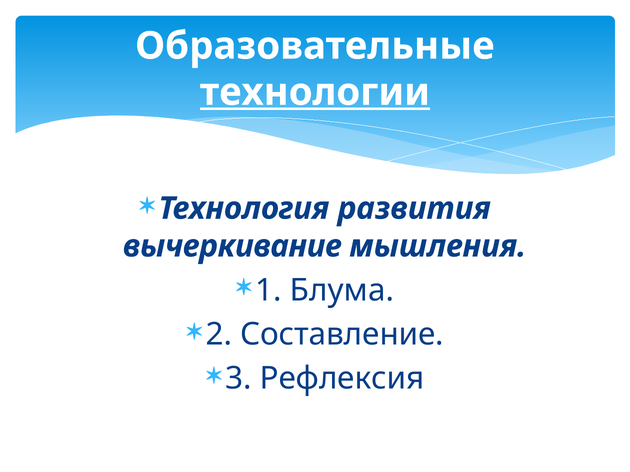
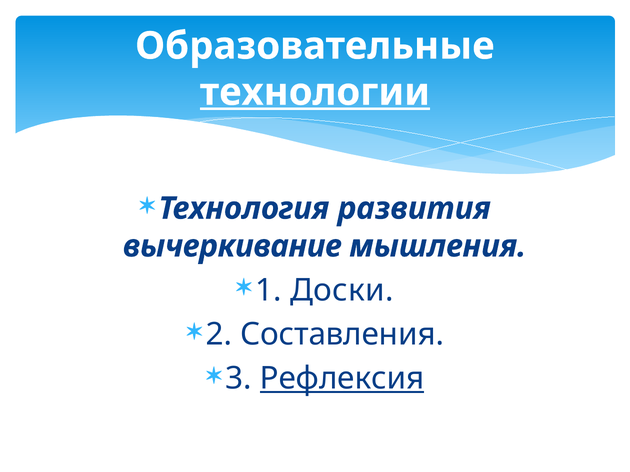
Блума: Блума -> Доски (342, 290)
Составление: Составление -> Составления (342, 335)
Рефлексия underline: none -> present (342, 379)
